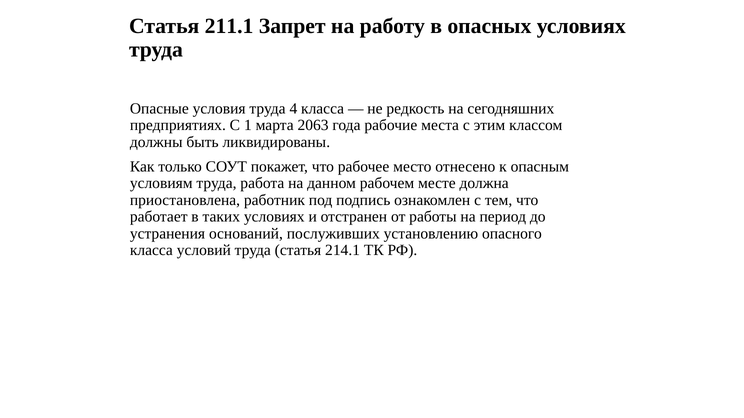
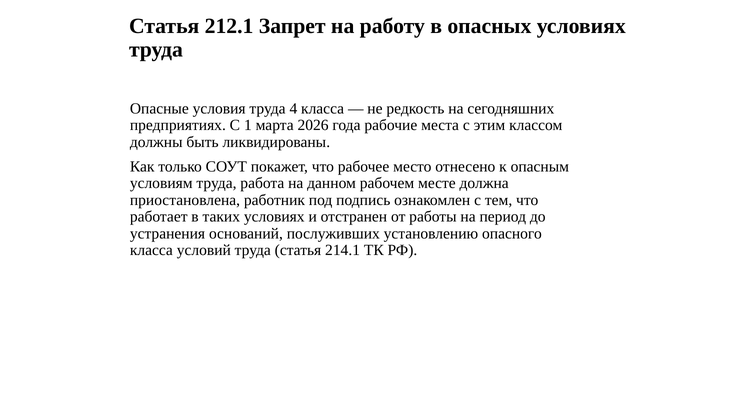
211.1: 211.1 -> 212.1 (229, 26)
2063: 2063 -> 2026 (313, 125)
